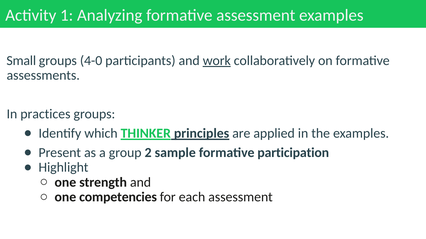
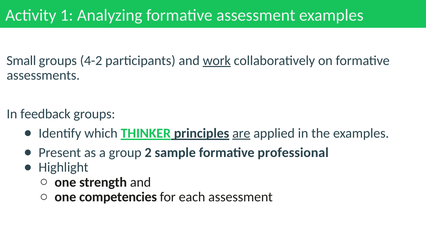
4-0: 4-0 -> 4-2 (91, 61)
practices: practices -> feedback (45, 114)
are underline: none -> present (241, 134)
participation: participation -> professional (293, 153)
